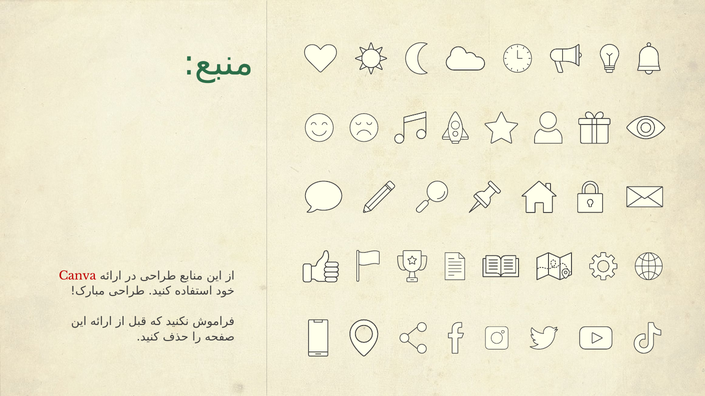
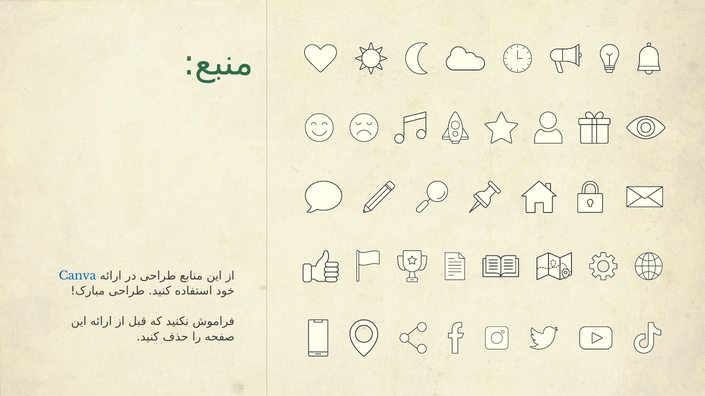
Canva colour: red -> blue (77, 276)
